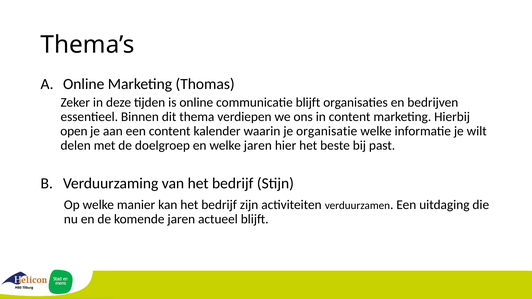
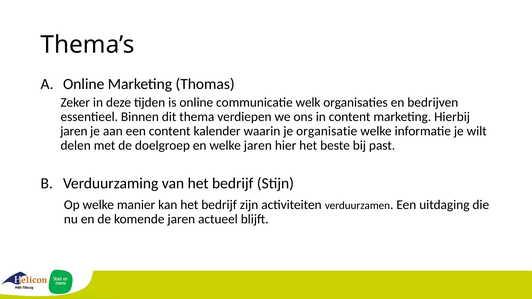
communicatie blijft: blijft -> welk (308, 102)
open: open -> jaren (74, 131)
